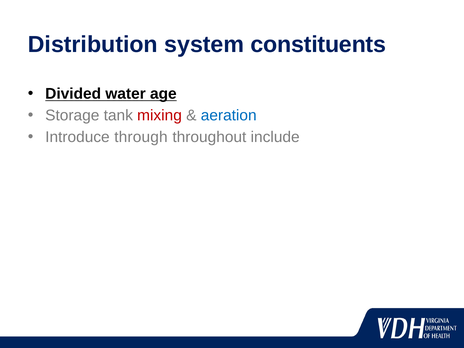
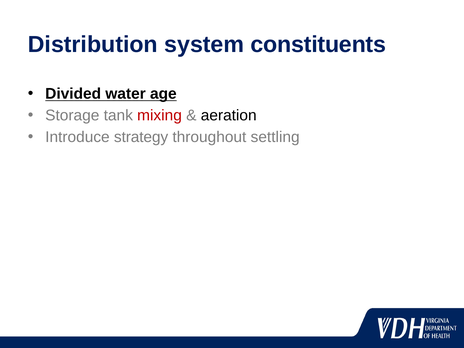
aeration colour: blue -> black (229, 116)
through: through -> strategy (141, 137)
include: include -> settling (275, 137)
